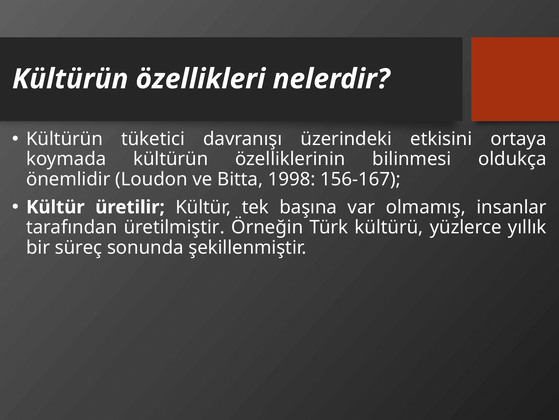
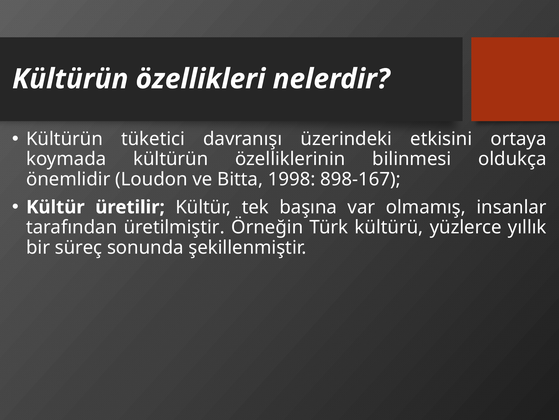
156-167: 156-167 -> 898-167 (361, 179)
